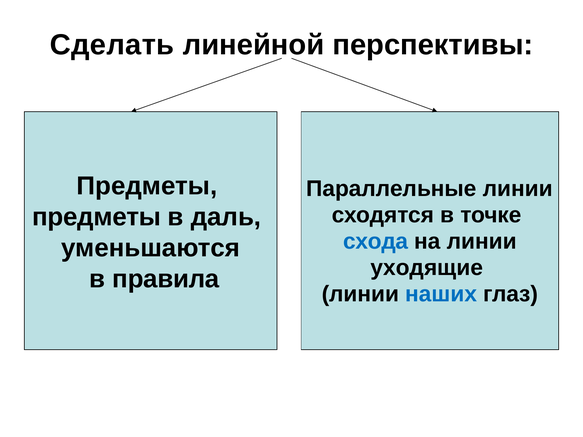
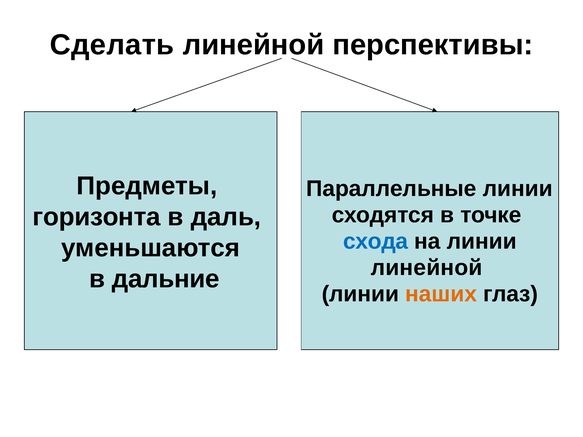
предметы: предметы -> горизонта (97, 217)
уходящие: уходящие -> линейной (427, 268)
правила: правила -> дальние (166, 279)
наших colour: blue -> orange (441, 294)
